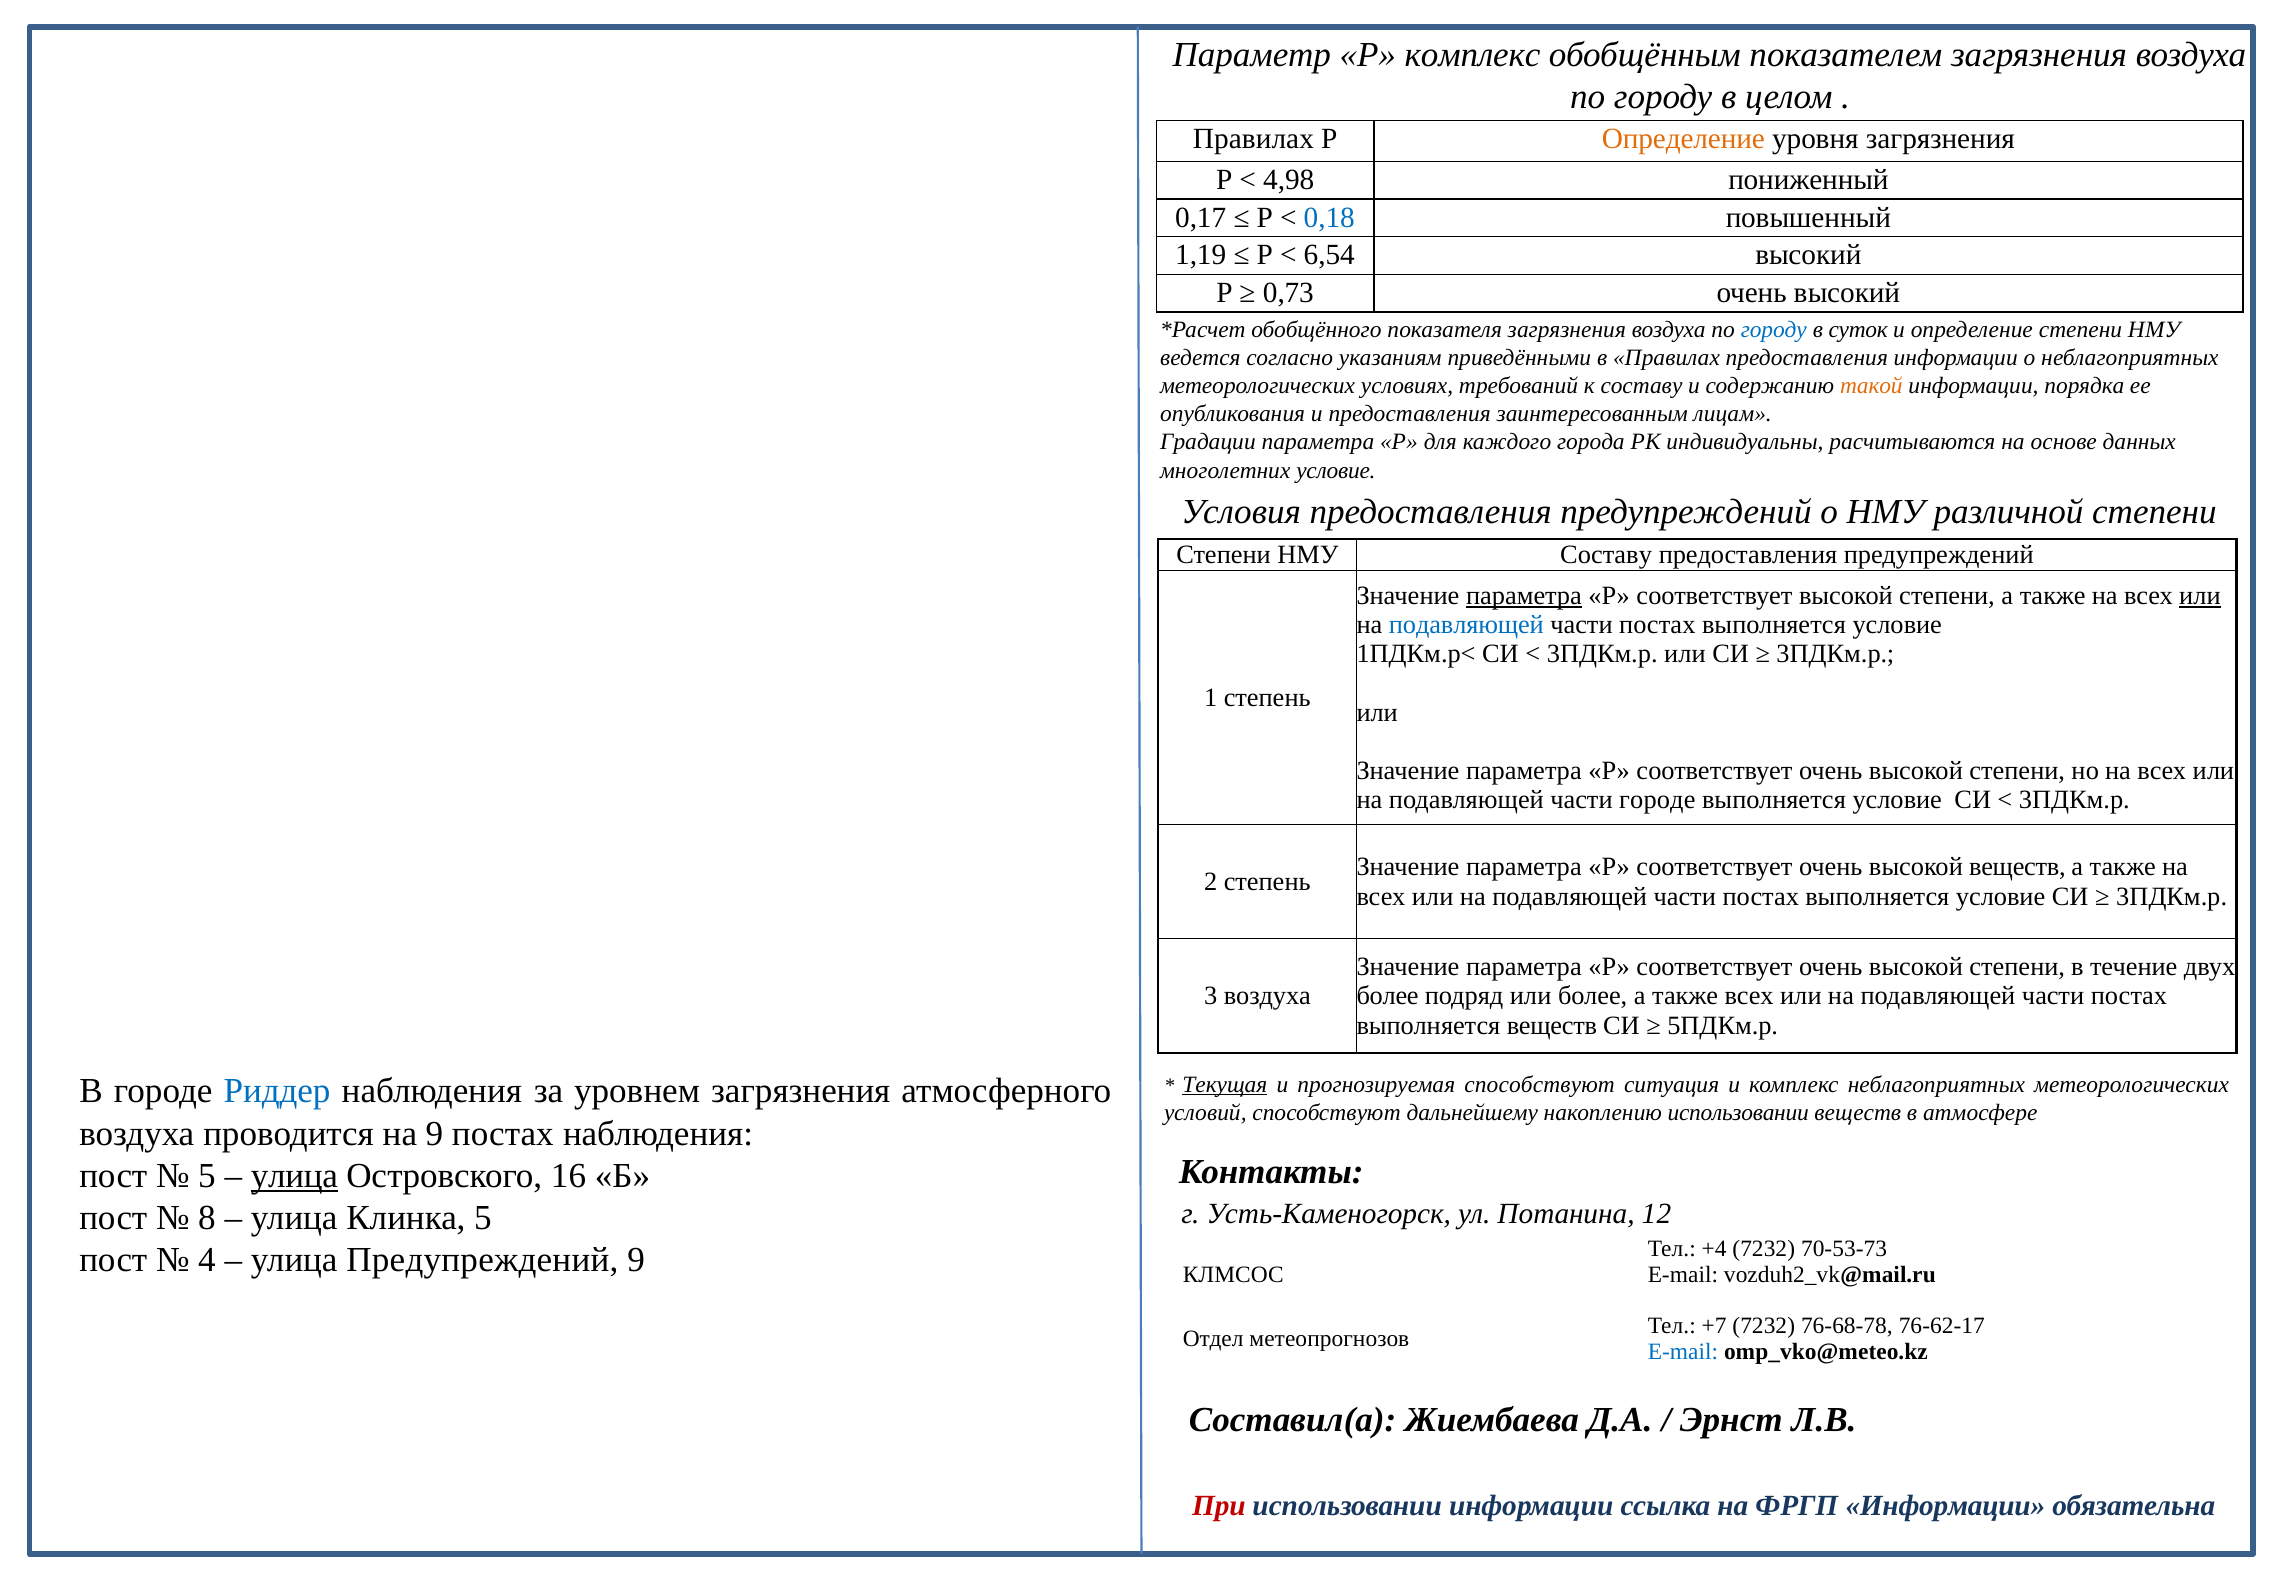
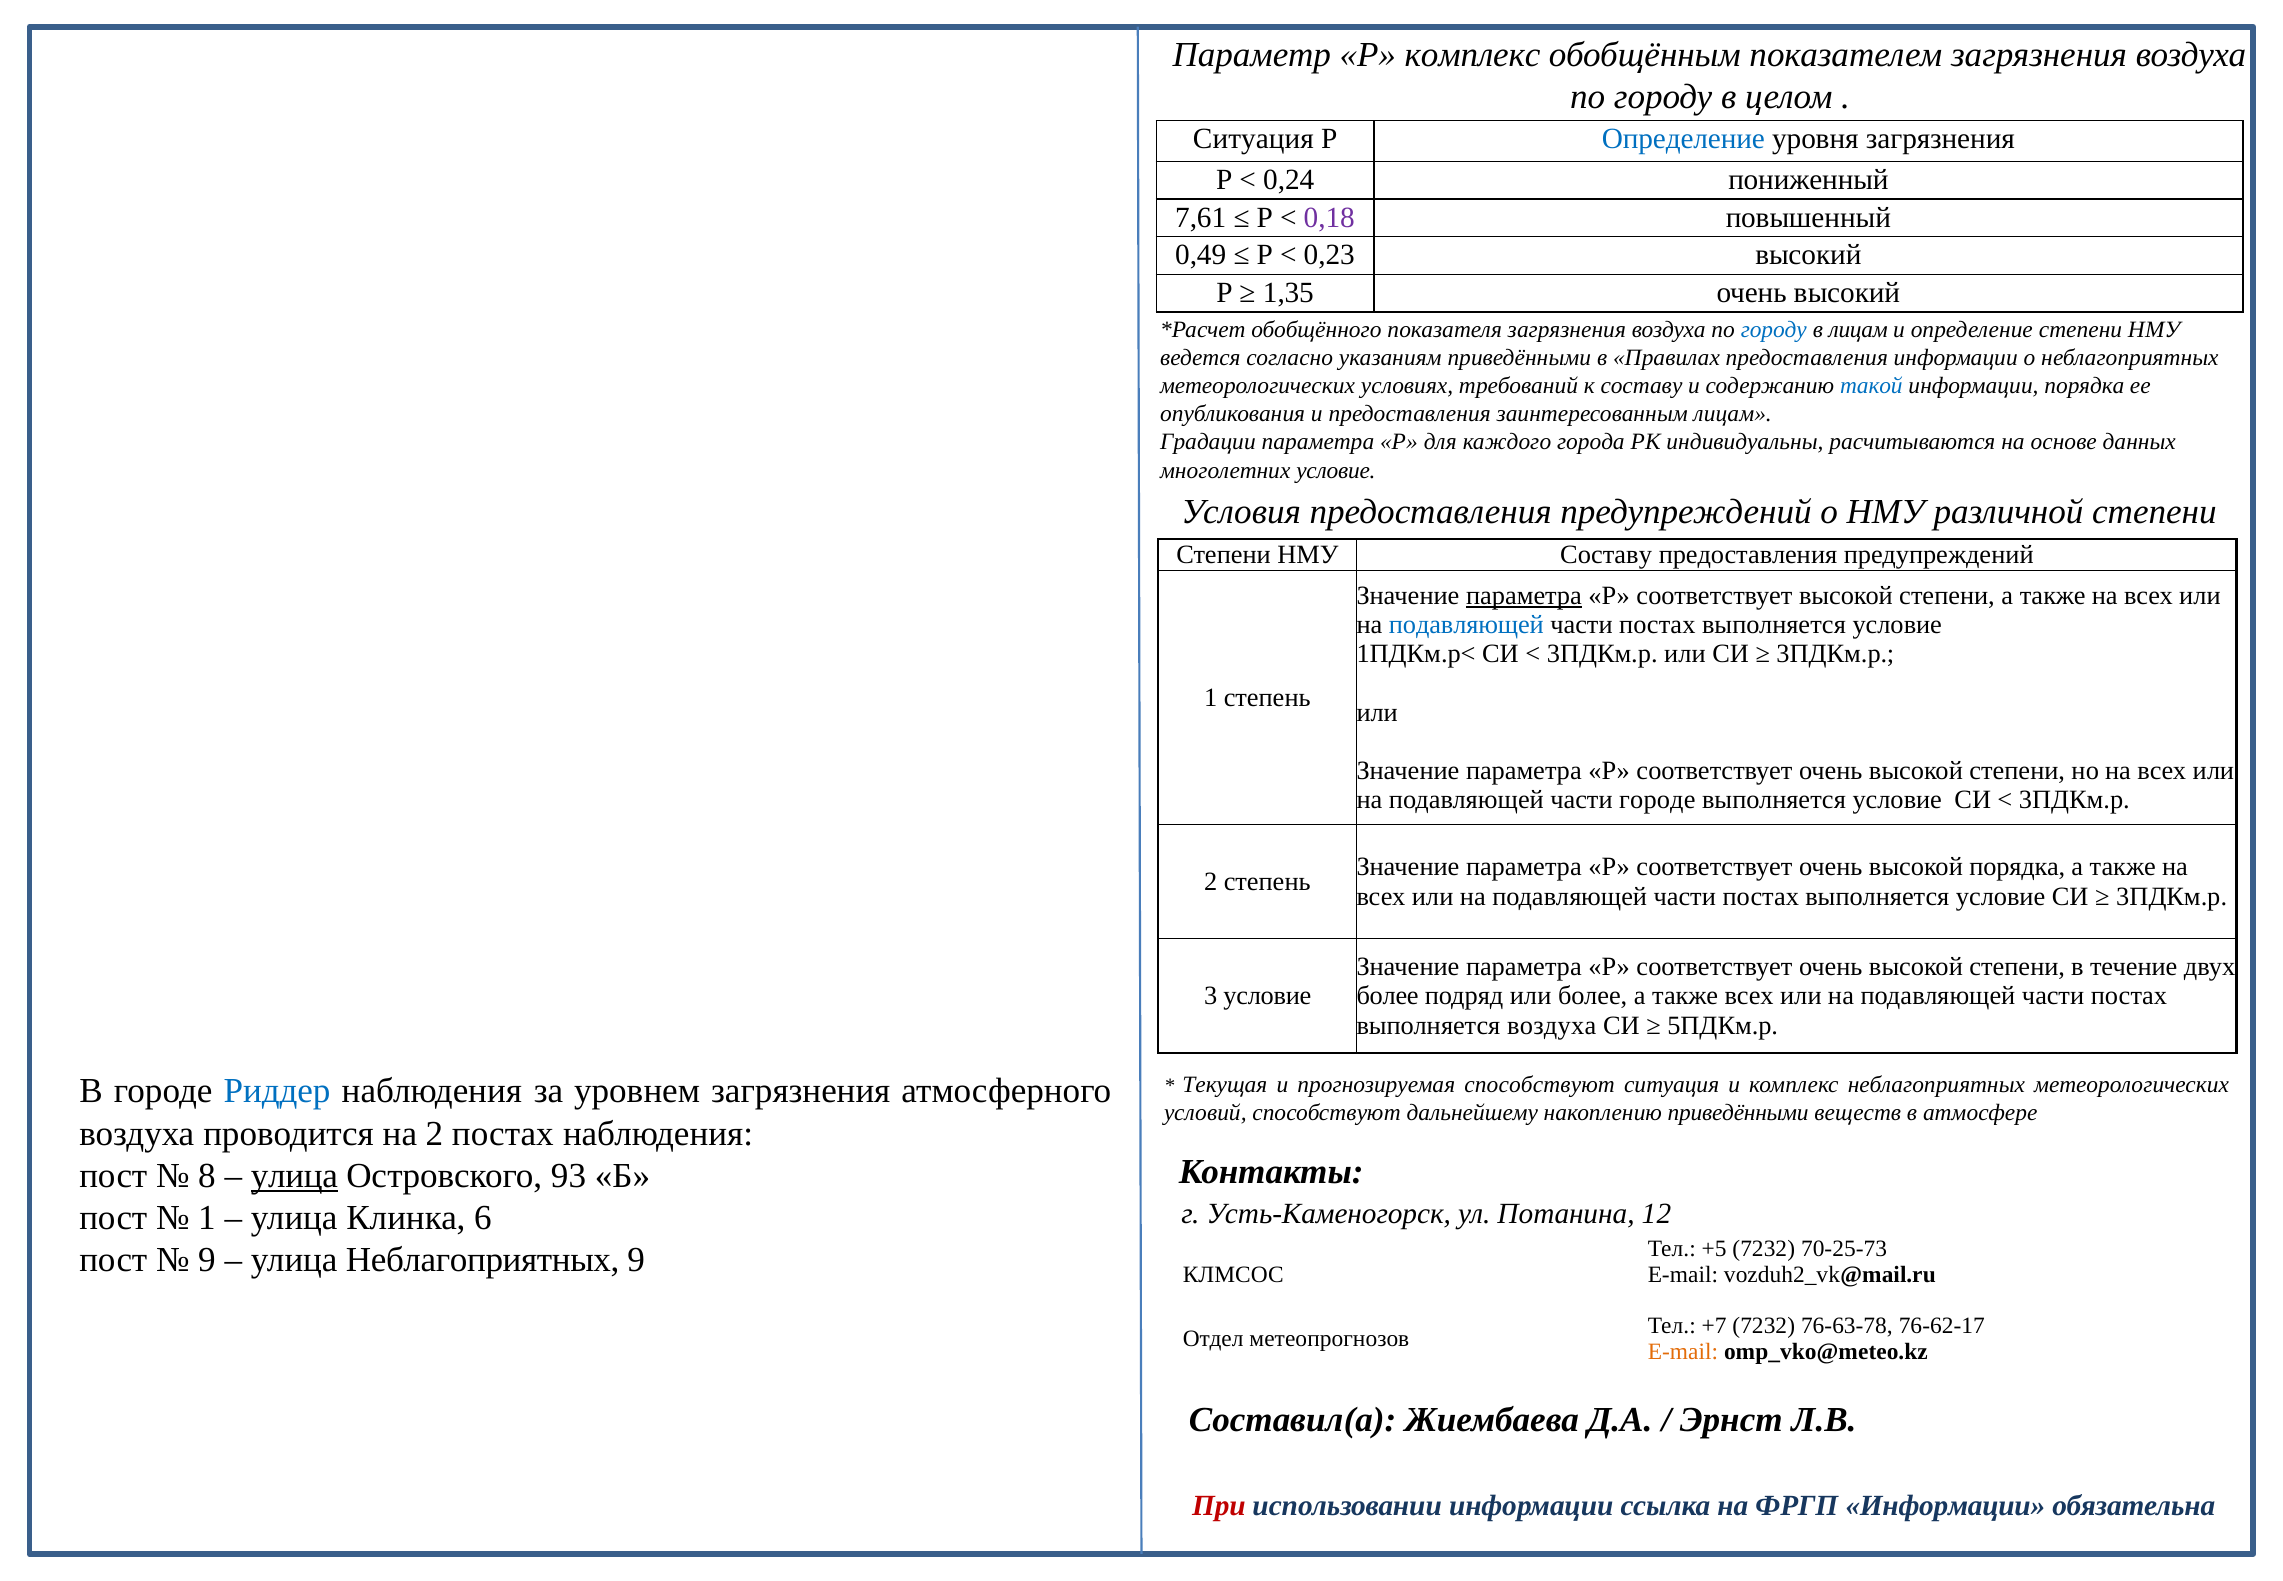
Правилах: Правилах -> Ситуация (1253, 139)
Определение colour: orange -> blue (1683, 139)
4,98: 4,98 -> 0,24 (1289, 180)
0,17: 0,17 -> 7,61 (1201, 217)
0,18 colour: blue -> purple (1329, 217)
1,19: 1,19 -> 0,49 (1201, 255)
6,54: 6,54 -> 0,23 (1329, 255)
0,73: 0,73 -> 1,35 (1288, 293)
в суток: суток -> лицам (1858, 330)
такой colour: orange -> blue (1871, 386)
или underline: present -> none (2200, 595)
высокой веществ: веществ -> порядка (2017, 867)
3 воздуха: воздуха -> условие (1267, 996)
выполняется веществ: веществ -> воздуха (1552, 1025)
Текущая underline: present -> none (1225, 1084)
накоплению использовании: использовании -> приведёнными (1738, 1112)
на 9: 9 -> 2 (434, 1133)
5: 5 -> 8 (207, 1175)
16: 16 -> 93 (569, 1175)
8: 8 -> 1 (207, 1217)
Клинка 5: 5 -> 6 (483, 1217)
+4: +4 -> +5 (1714, 1248)
70-53-73: 70-53-73 -> 70-25-73 (1844, 1248)
4: 4 -> 9 (207, 1260)
улица Предупреждений: Предупреждений -> Неблагоприятных (483, 1260)
76-68-78: 76-68-78 -> 76-63-78 (1847, 1325)
E-mail colour: blue -> orange (1683, 1351)
